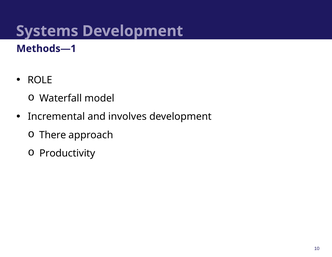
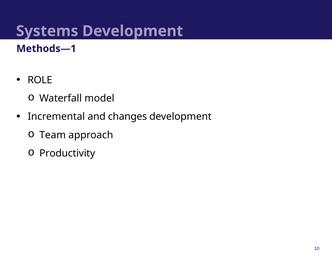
involves: involves -> changes (127, 116)
There: There -> Team (53, 135)
